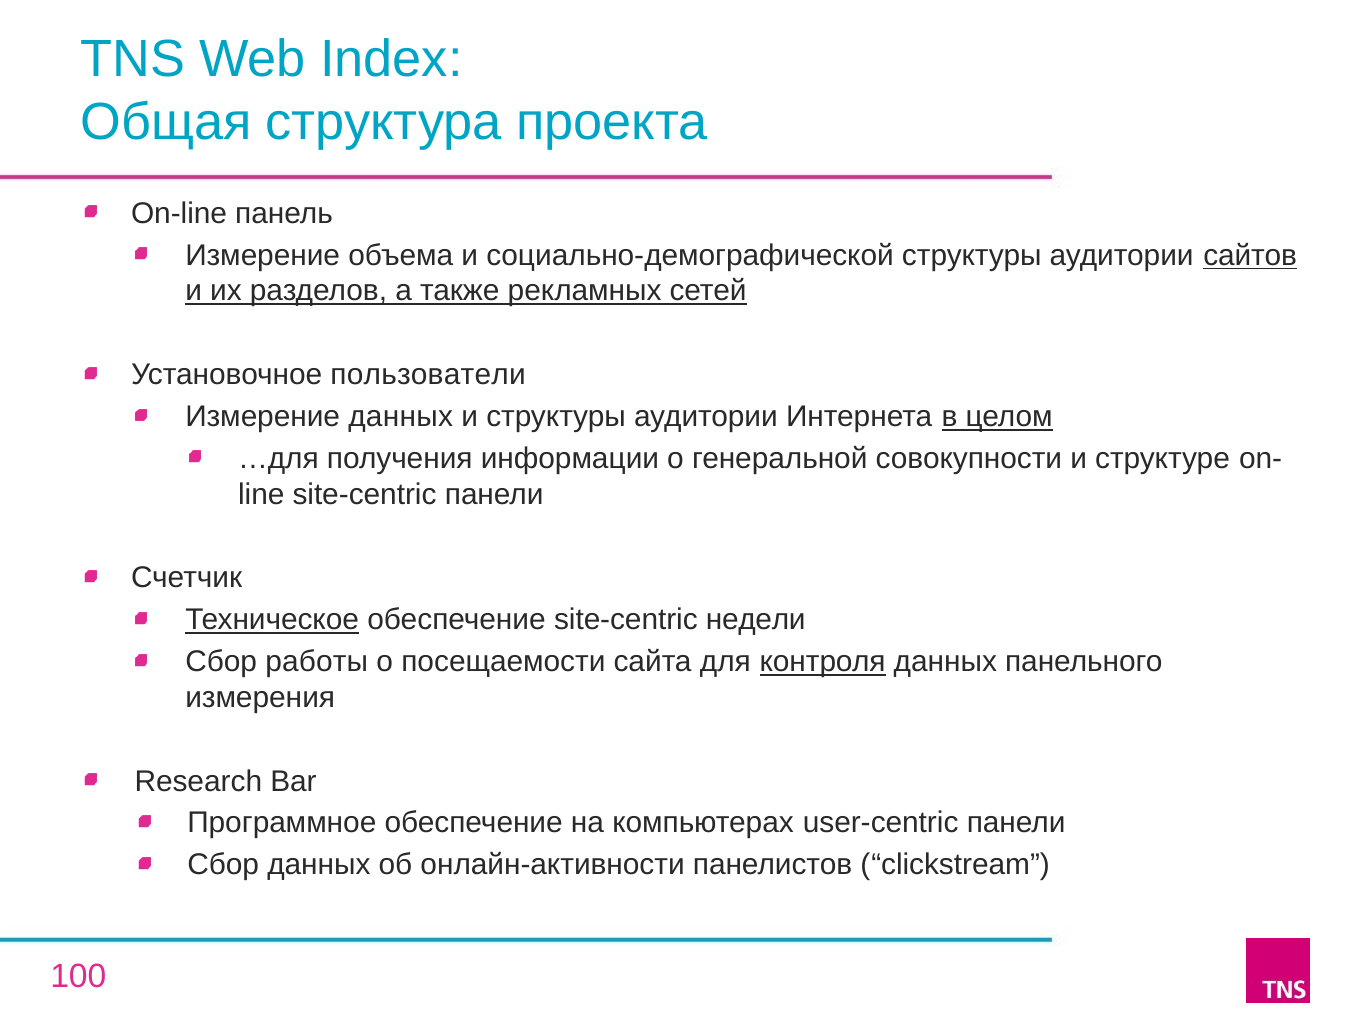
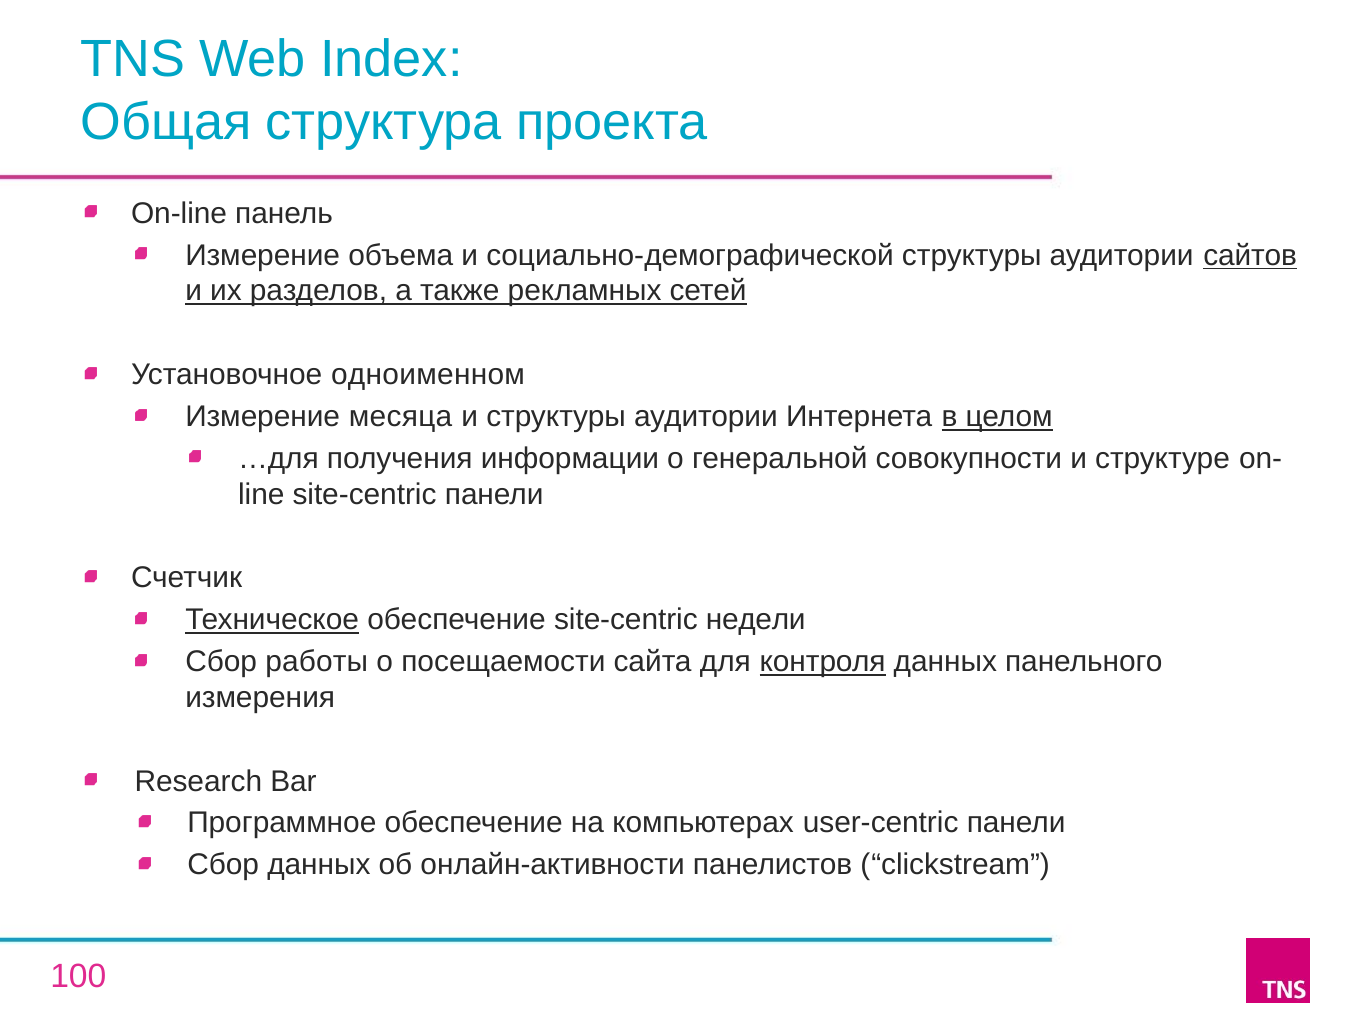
пользователи: пользователи -> одноименном (428, 375)
Измерение данных: данных -> месяца (401, 417)
